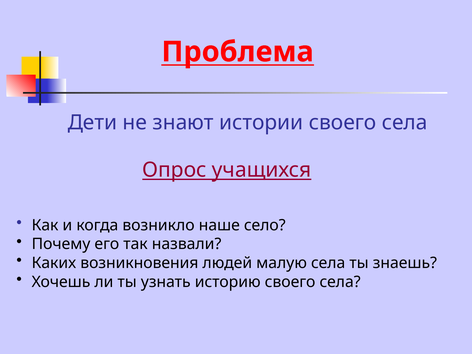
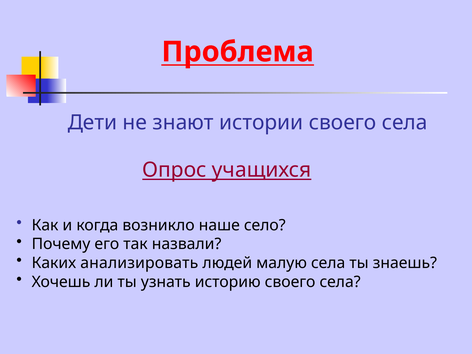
возникновения: возникновения -> анализировать (139, 263)
